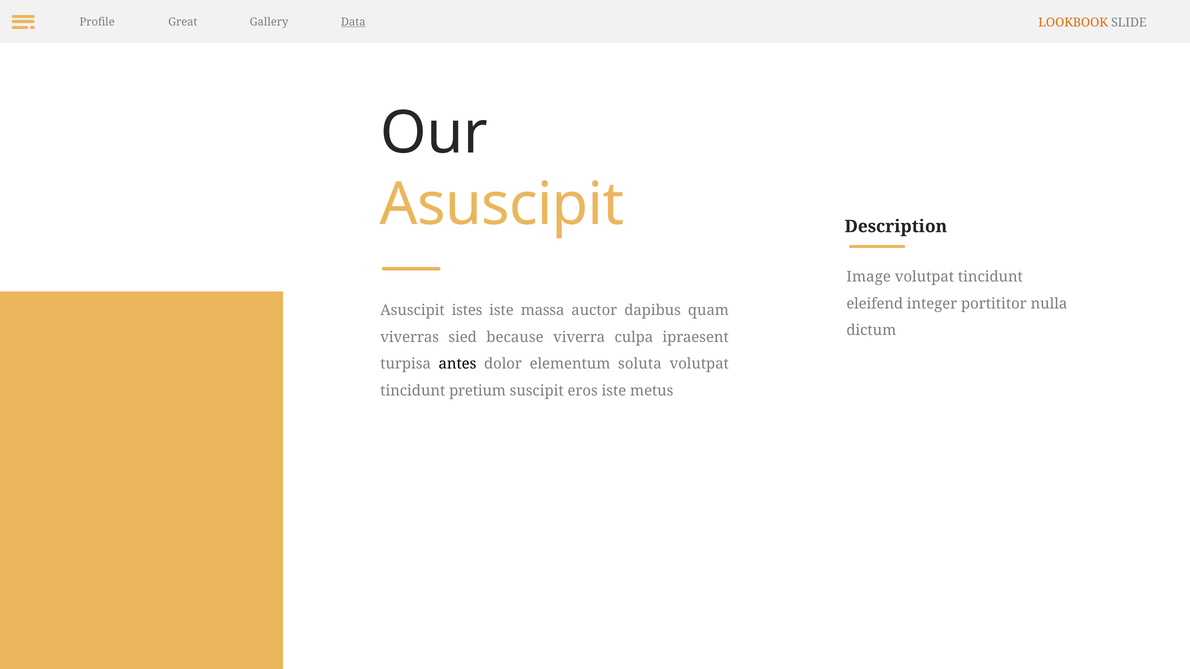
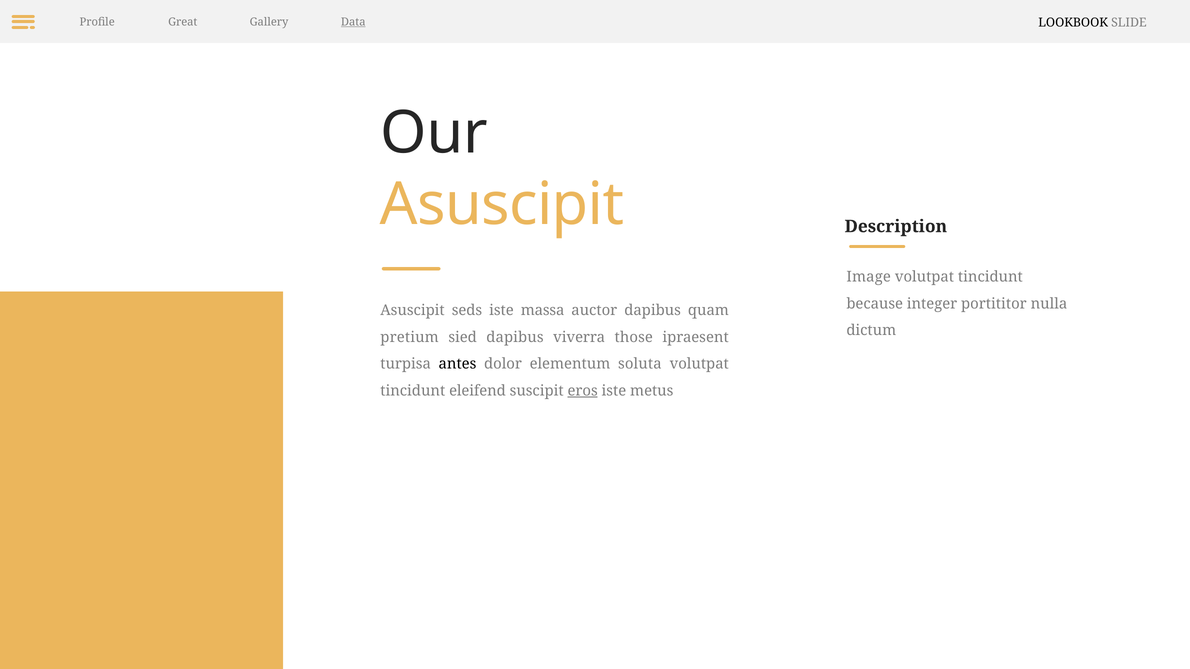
LOOKBOOK colour: orange -> black (1073, 23)
eleifend: eleifend -> because (875, 304)
istes: istes -> seds (467, 310)
viverras: viverras -> pretium (410, 337)
sied because: because -> dapibus (515, 337)
culpa: culpa -> those (634, 337)
pretium: pretium -> eleifend (477, 391)
eros underline: none -> present (583, 391)
